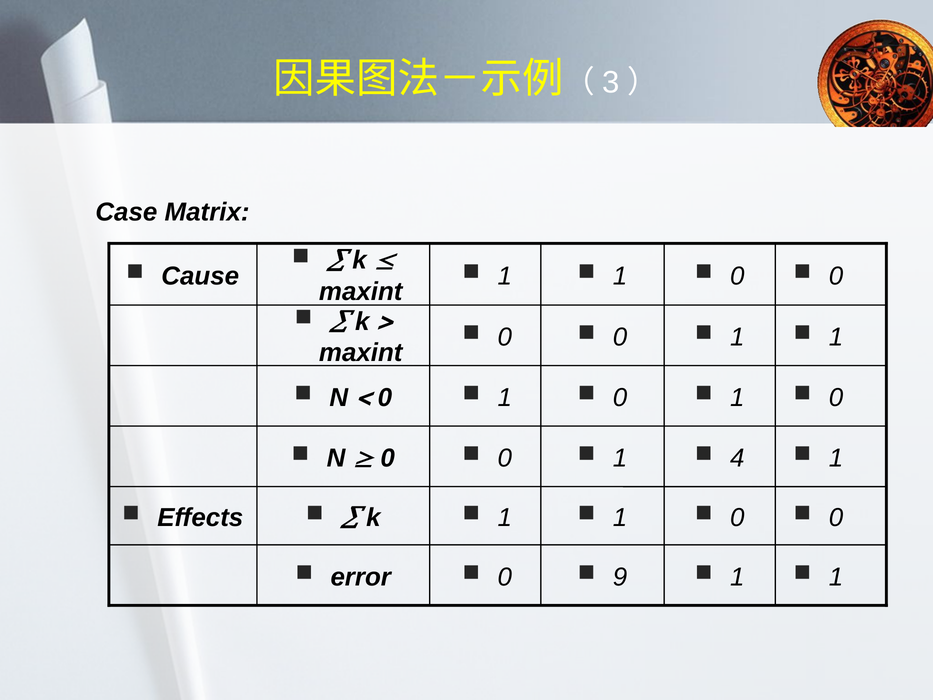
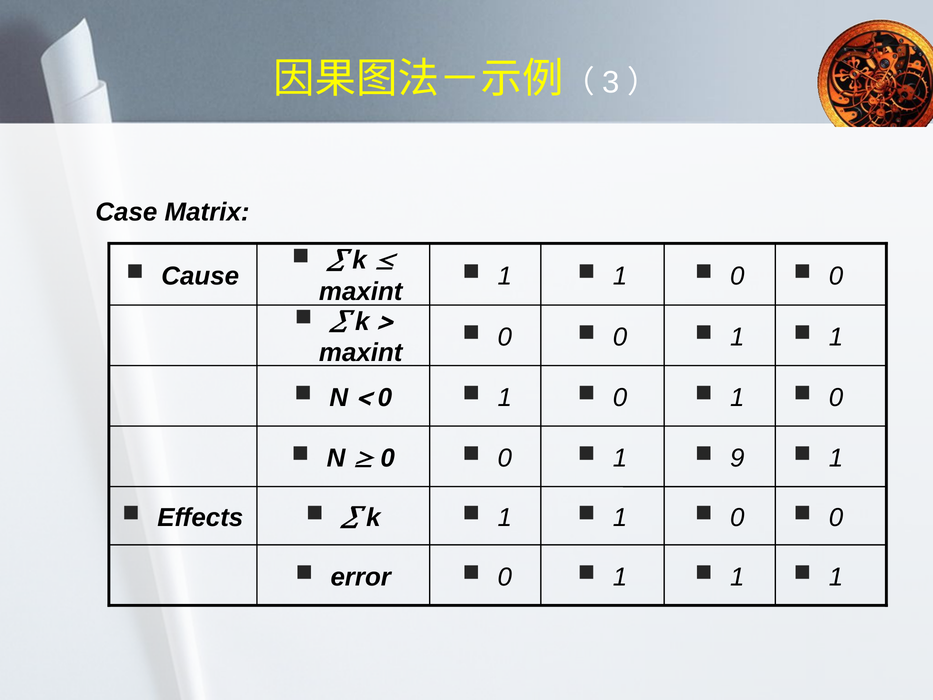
4: 4 -> 9 (737, 458)
9: 9 -> 1 (620, 577)
